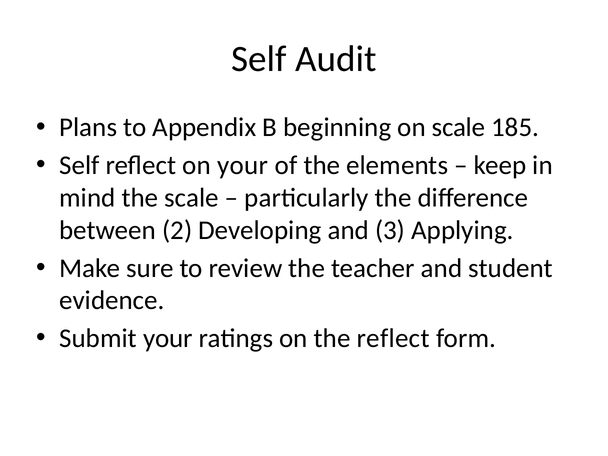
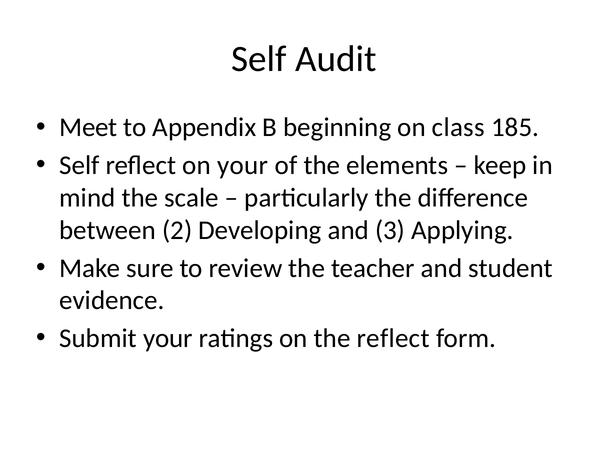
Plans: Plans -> Meet (88, 128)
on scale: scale -> class (458, 128)
